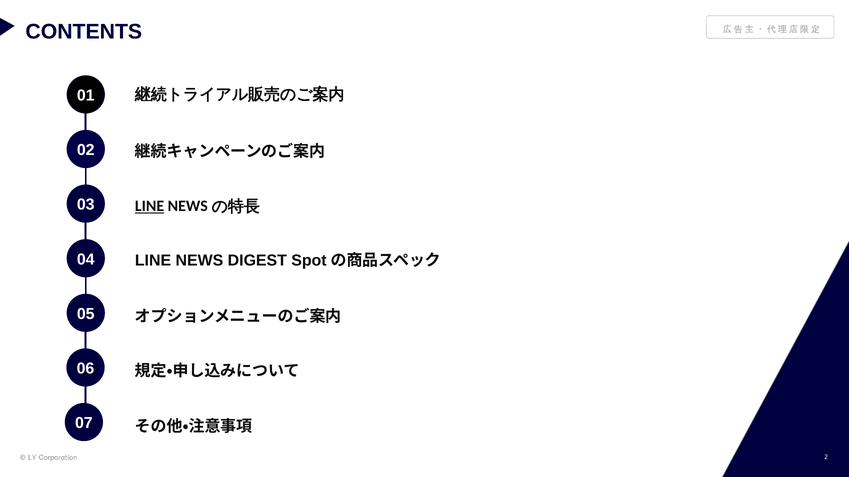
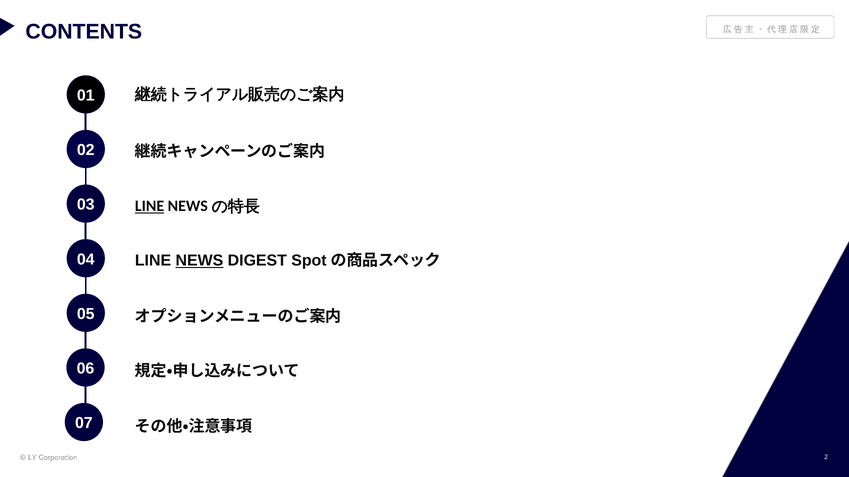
NEWS underline: none -> present (199, 261)
